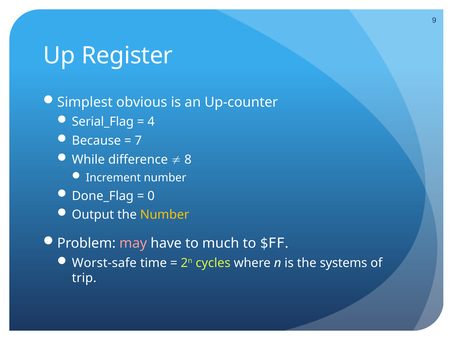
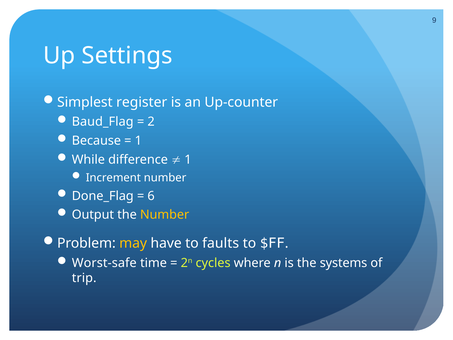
Register: Register -> Settings (127, 56)
obvious: obvious -> register (142, 102)
Serial_Flag: Serial_Flag -> Baud_Flag (103, 122)
4: 4 -> 2 (151, 122)
7: 7 -> 1 (138, 141)
8: 8 -> 1 (188, 159)
0: 0 -> 6 (151, 196)
may colour: pink -> yellow (133, 243)
much: much -> faults (221, 243)
